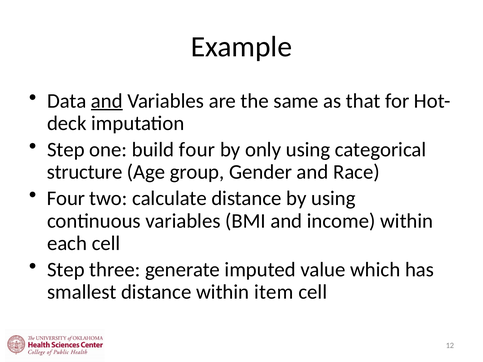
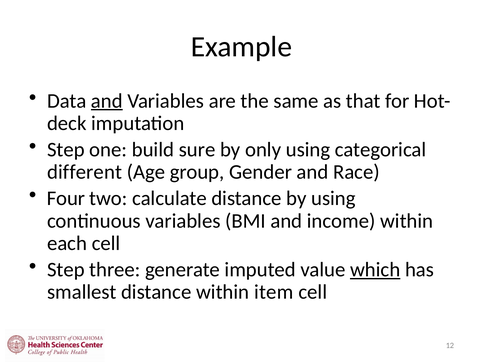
build four: four -> sure (197, 150)
structure: structure -> different (85, 172)
which underline: none -> present (375, 270)
